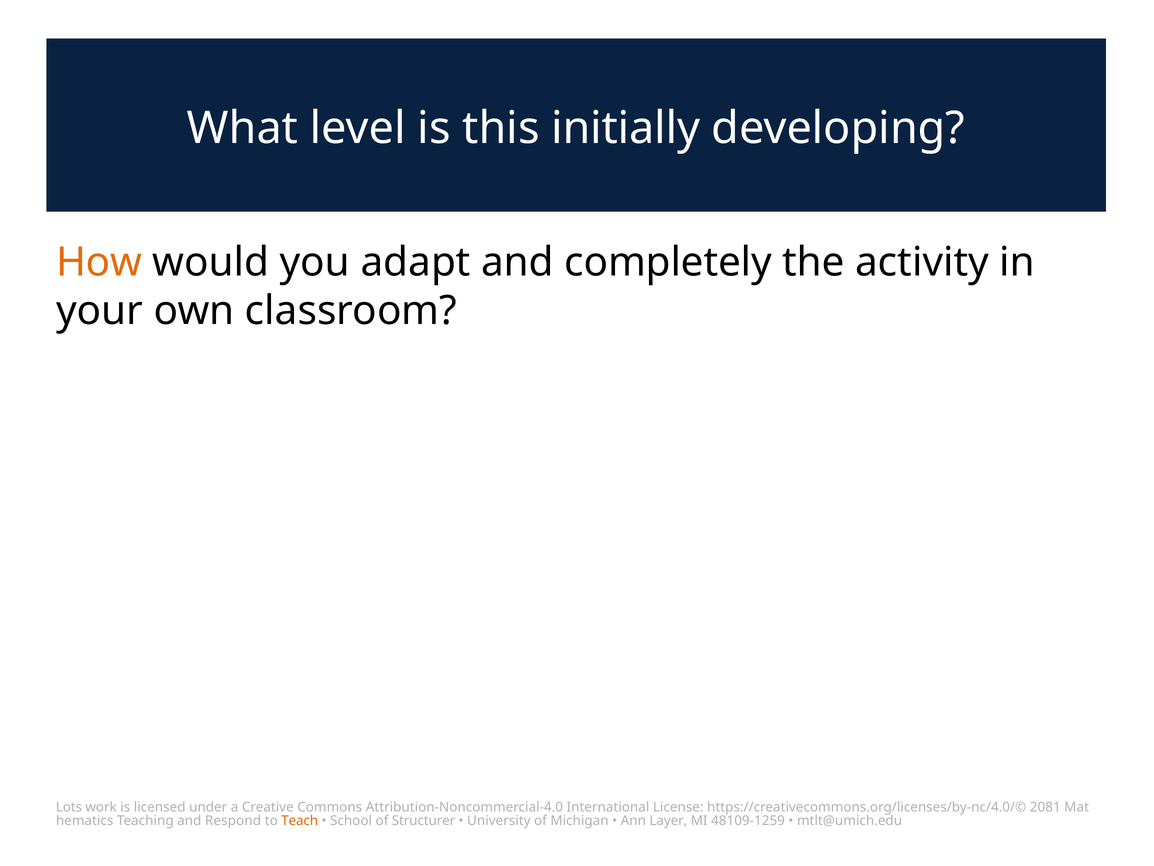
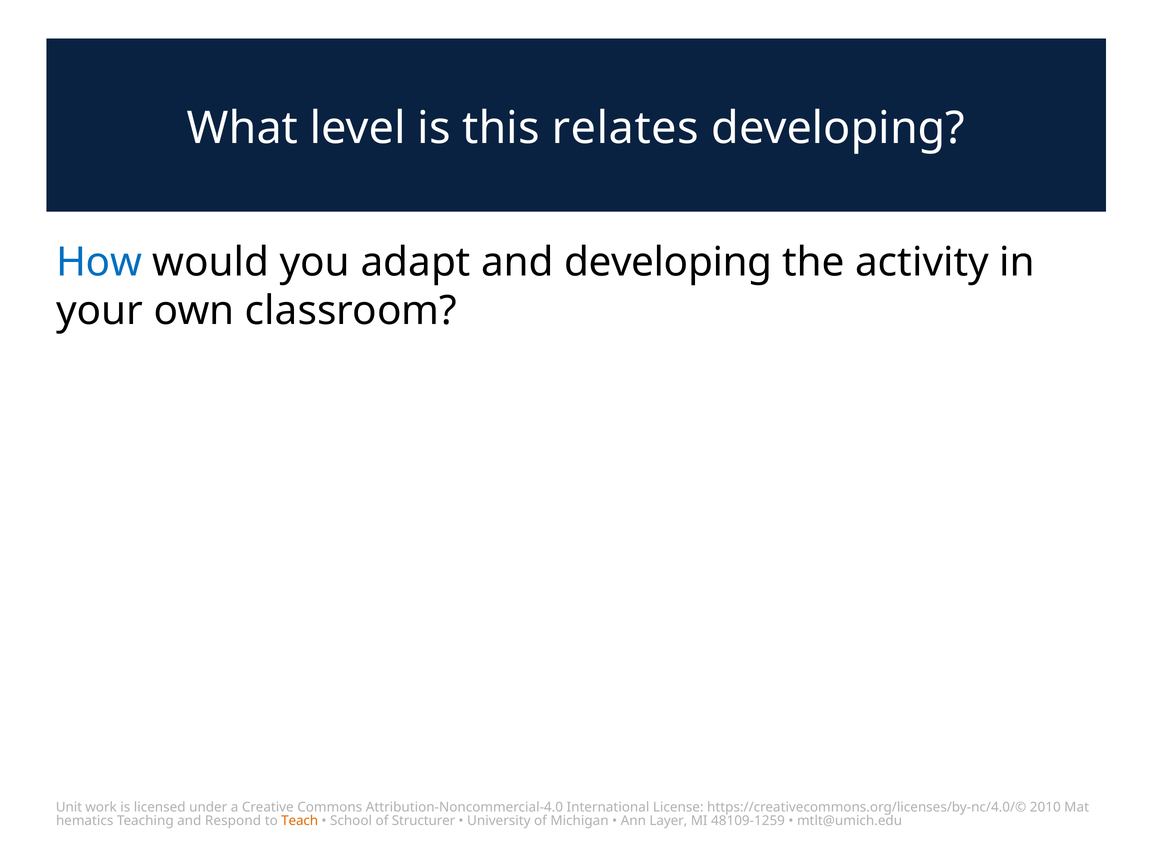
initially: initially -> relates (625, 128)
How colour: orange -> blue (99, 262)
and completely: completely -> developing (668, 262)
Lots: Lots -> Unit (69, 807)
2081: 2081 -> 2010 (1045, 807)
